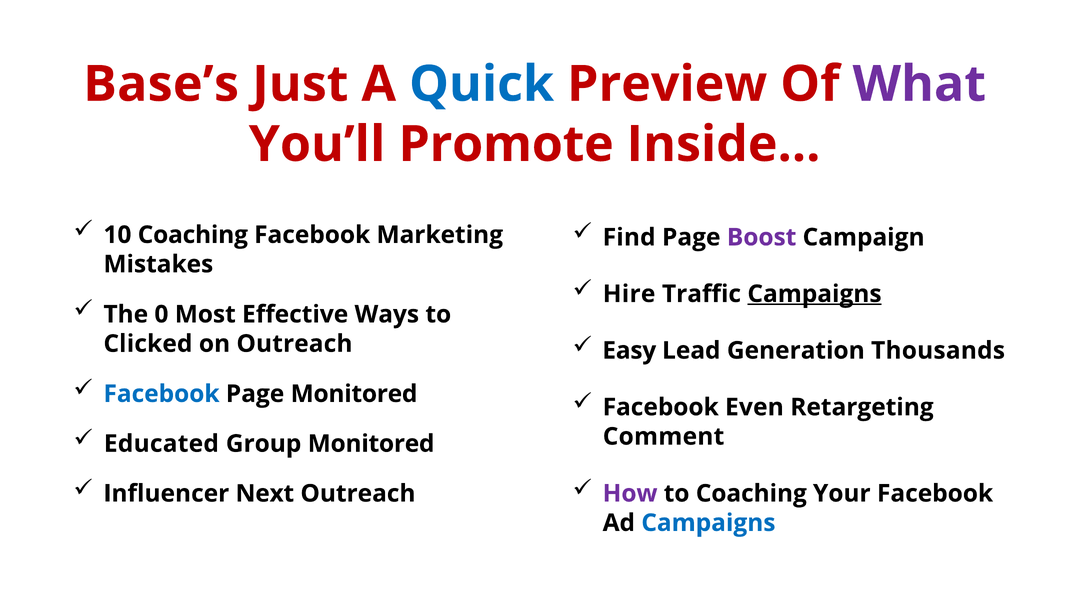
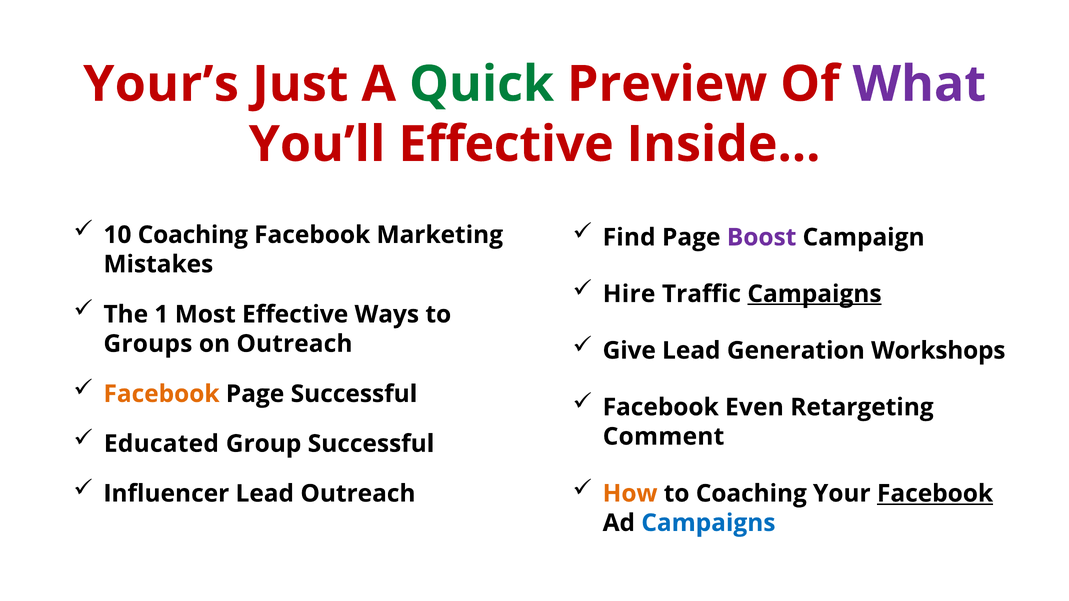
Base’s: Base’s -> Your’s (161, 84)
Quick colour: blue -> green (482, 84)
You’ll Promote: Promote -> Effective (506, 144)
0: 0 -> 1 (161, 315)
Clicked: Clicked -> Groups (148, 344)
Easy: Easy -> Give (629, 351)
Thousands: Thousands -> Workshops (938, 351)
Facebook colour: blue -> orange (161, 394)
Page Monitored: Monitored -> Successful (354, 394)
Group Monitored: Monitored -> Successful (371, 444)
How colour: purple -> orange (630, 494)
Facebook underline: none -> present (935, 494)
Influencer Next: Next -> Lead (265, 494)
